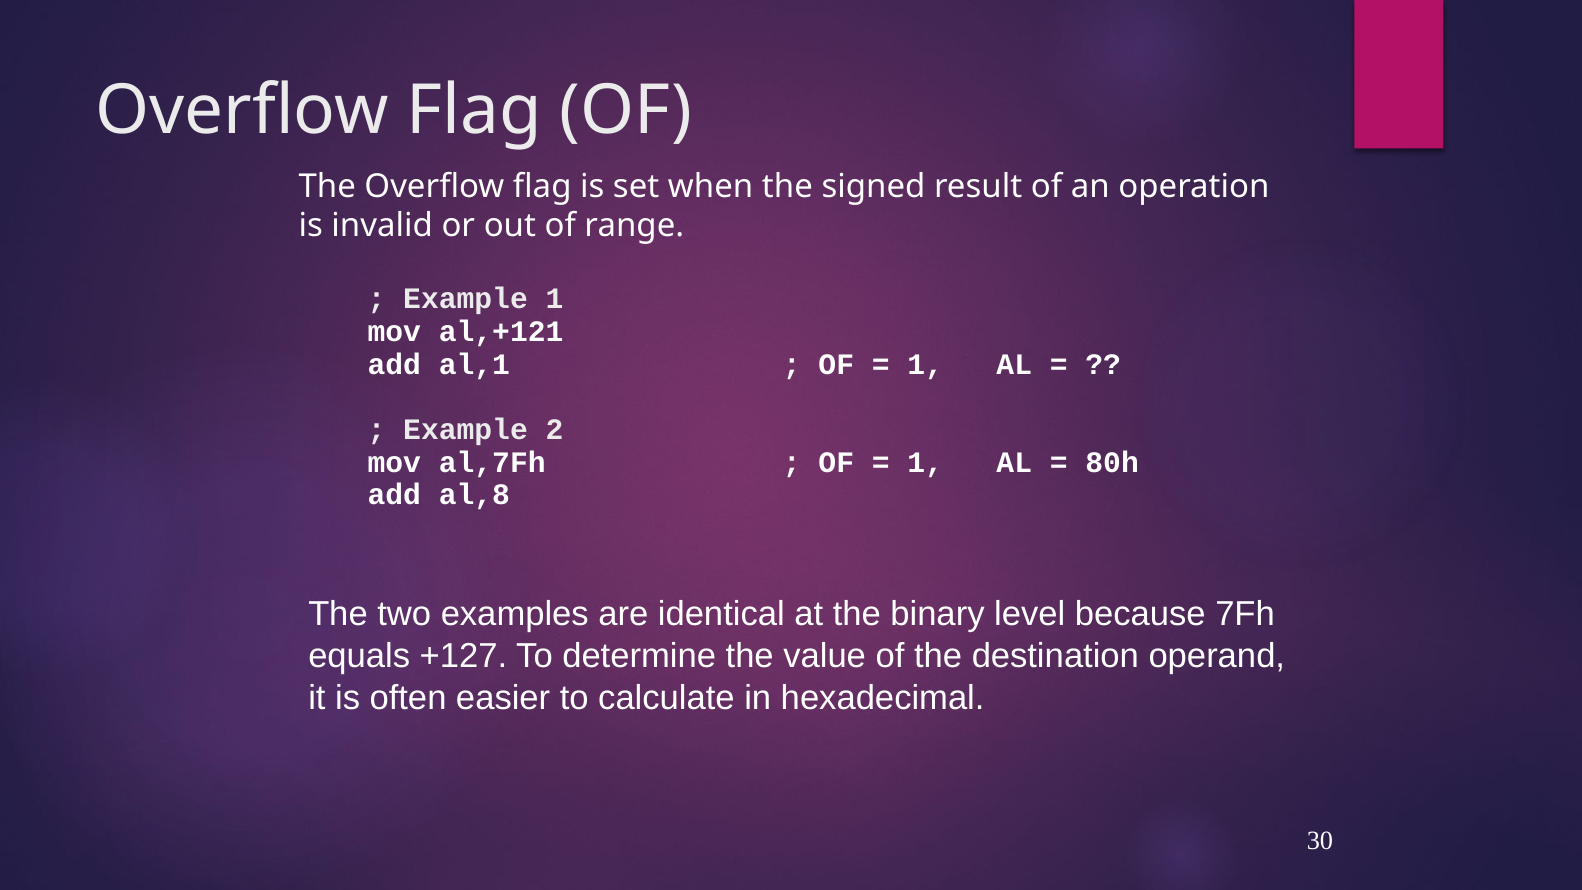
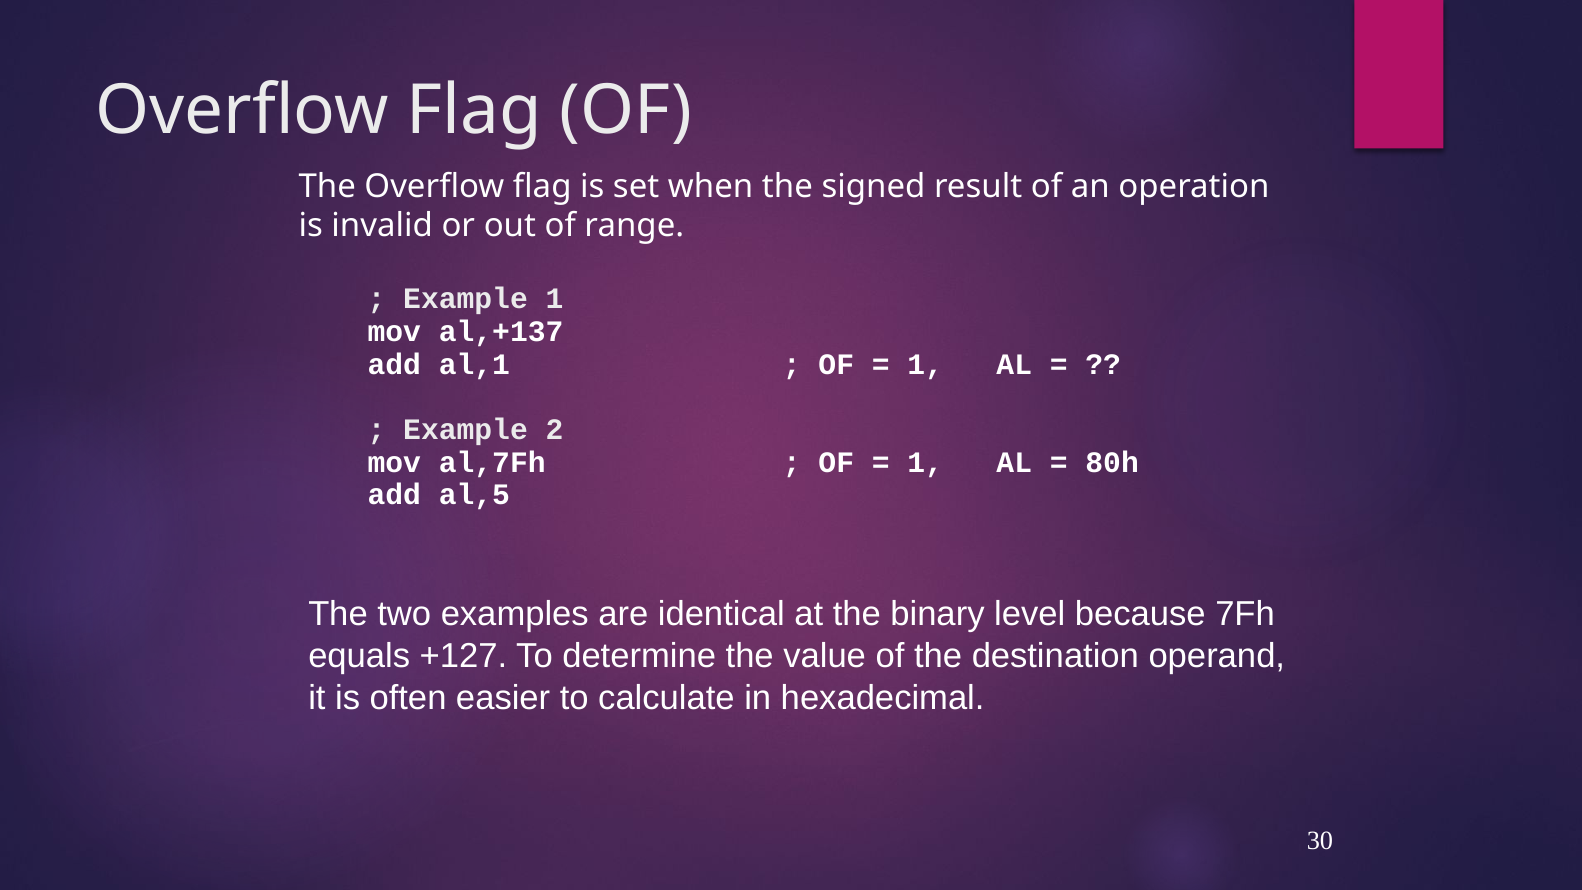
al,+121: al,+121 -> al,+137 (501, 332)
al,8: al,8 -> al,5 (474, 495)
